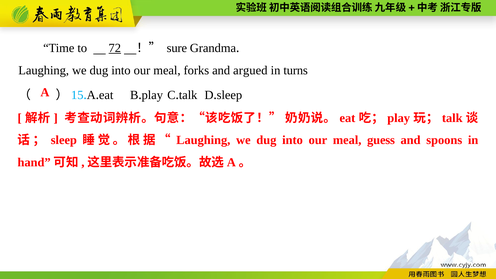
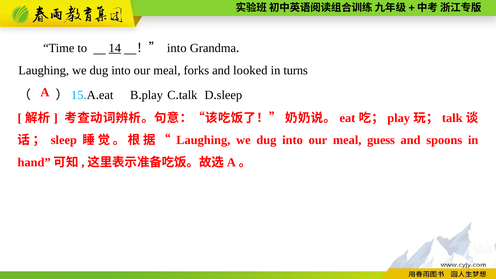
72: 72 -> 14 (115, 48)
sure: sure -> into (177, 48)
argued: argued -> looked (250, 70)
